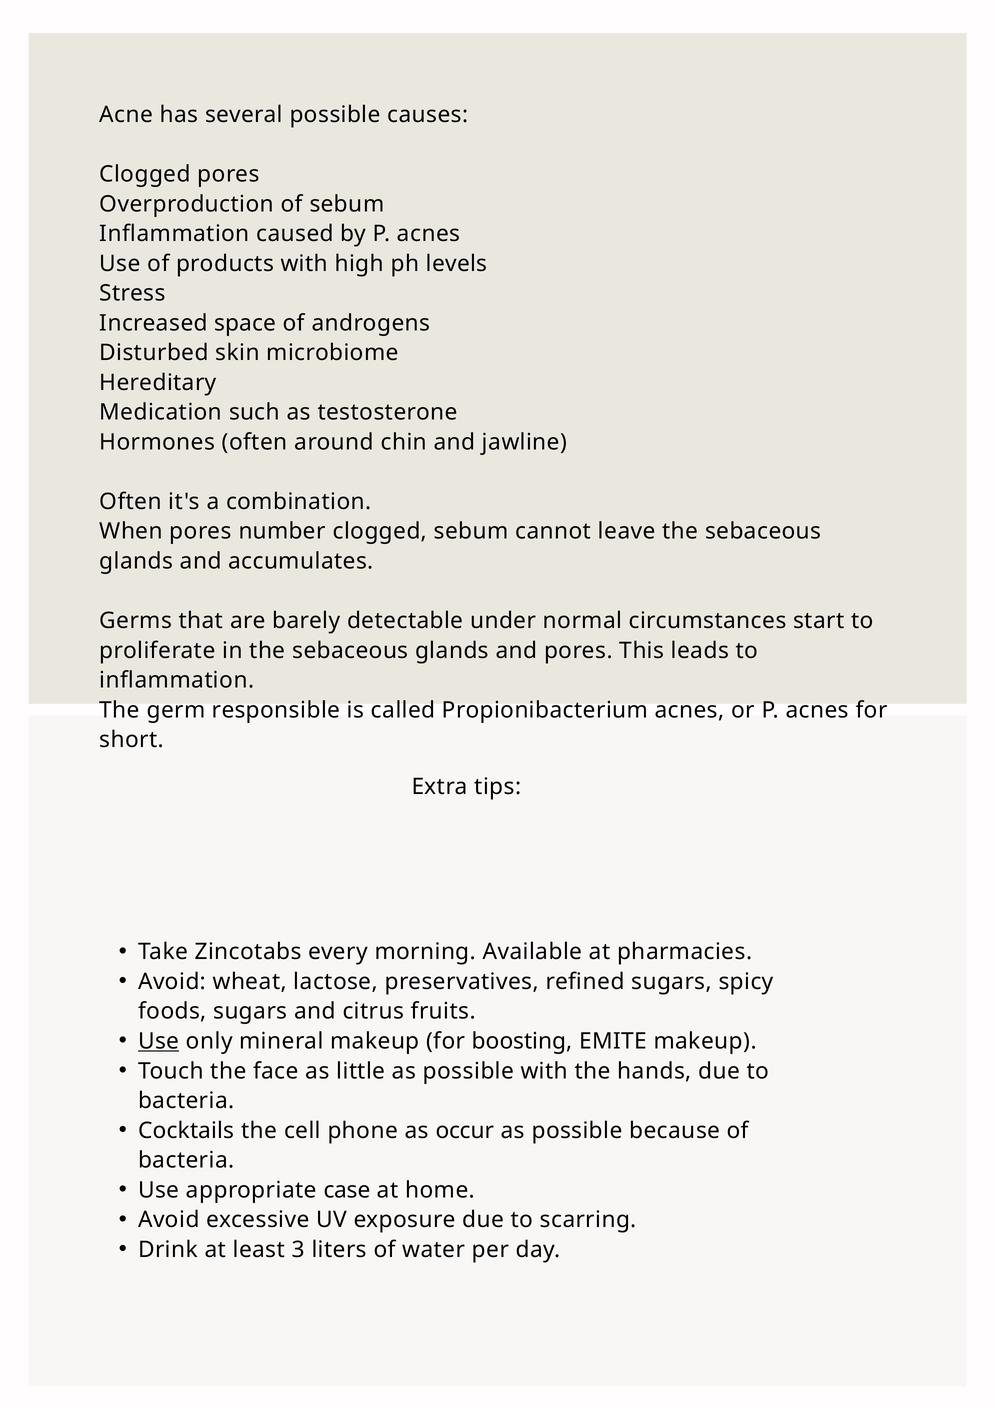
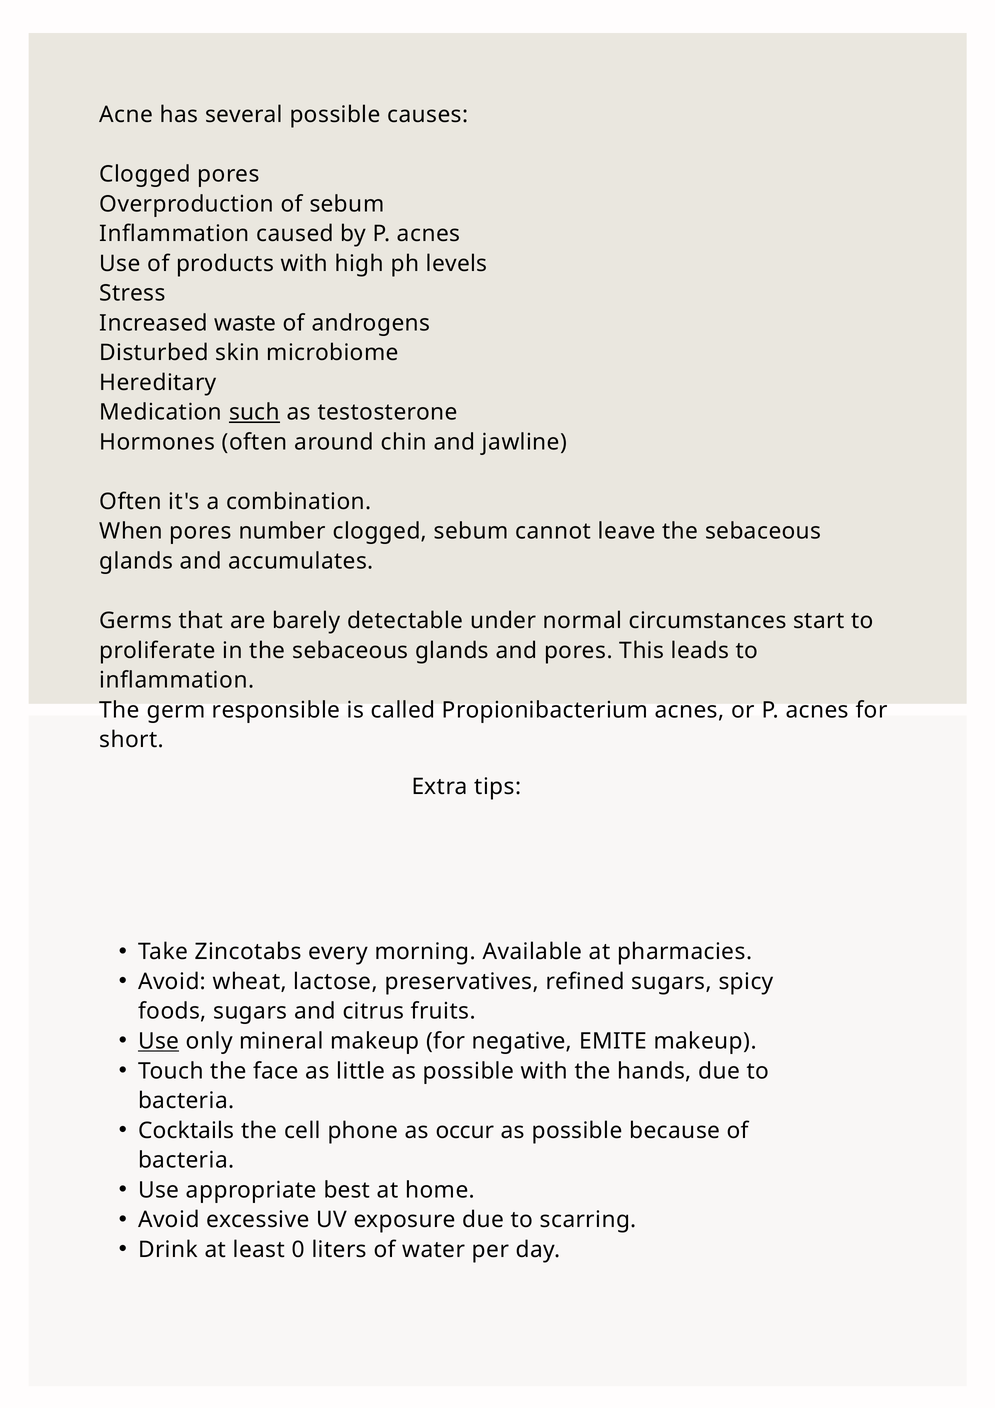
space: space -> waste (245, 323)
such underline: none -> present (254, 412)
boosting: boosting -> negative (522, 1041)
case: case -> best (347, 1190)
3: 3 -> 0 (298, 1250)
